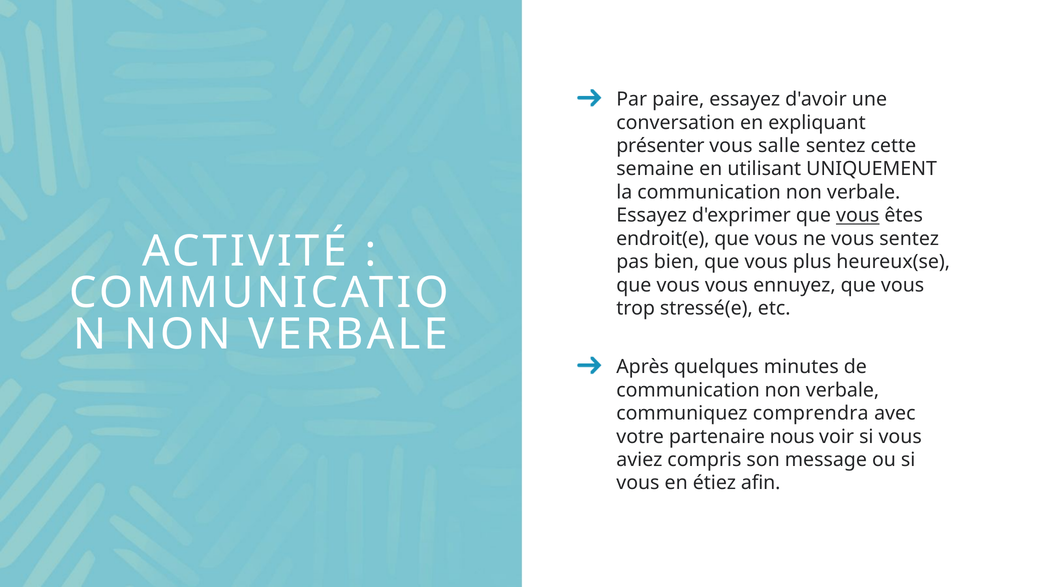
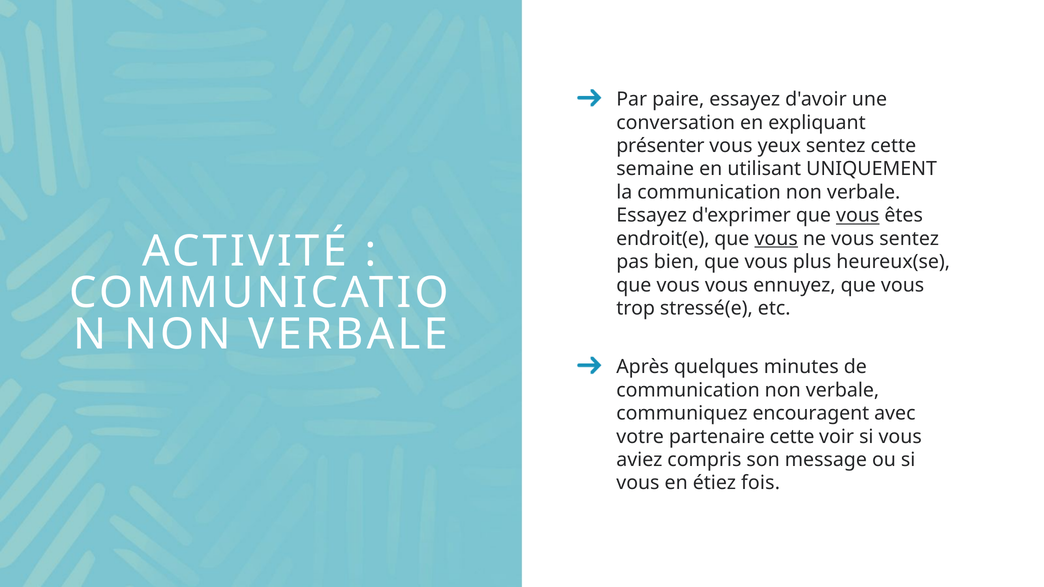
salle: salle -> yeux (779, 146)
vous underline: none -> present (776, 239)
comprendra: comprendra -> encouragent (811, 413)
partenaire nous: nous -> cette (792, 437)
afin: afin -> fois (761, 483)
